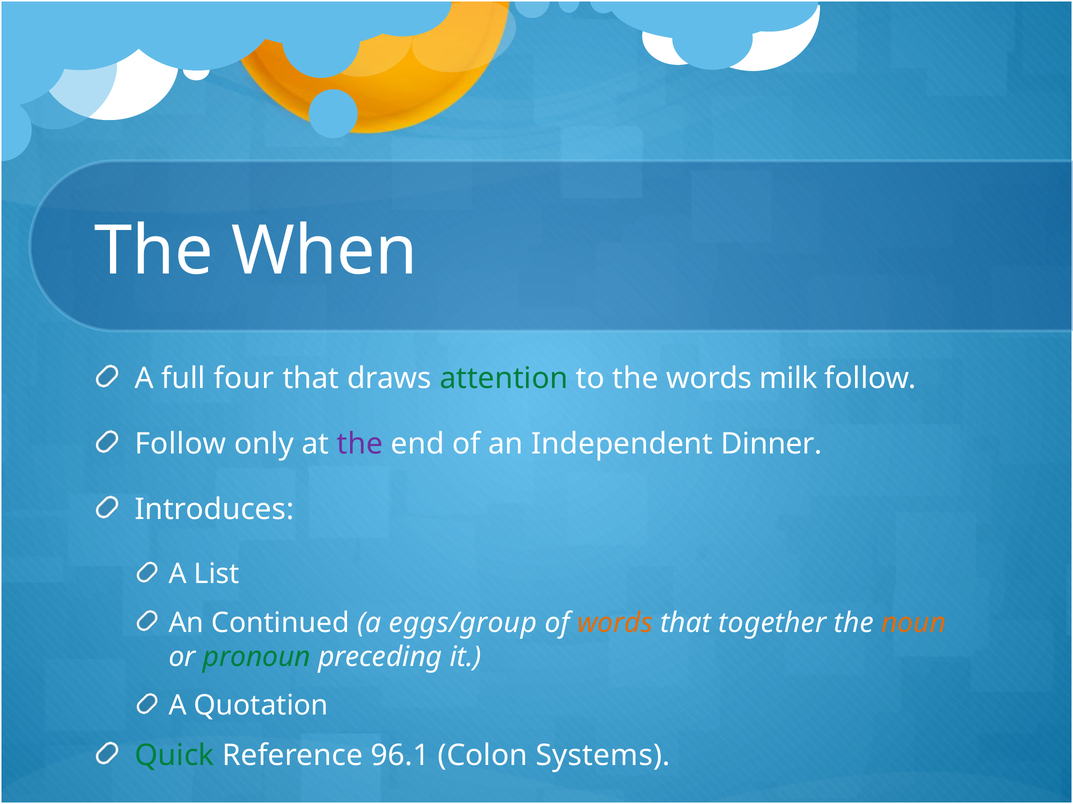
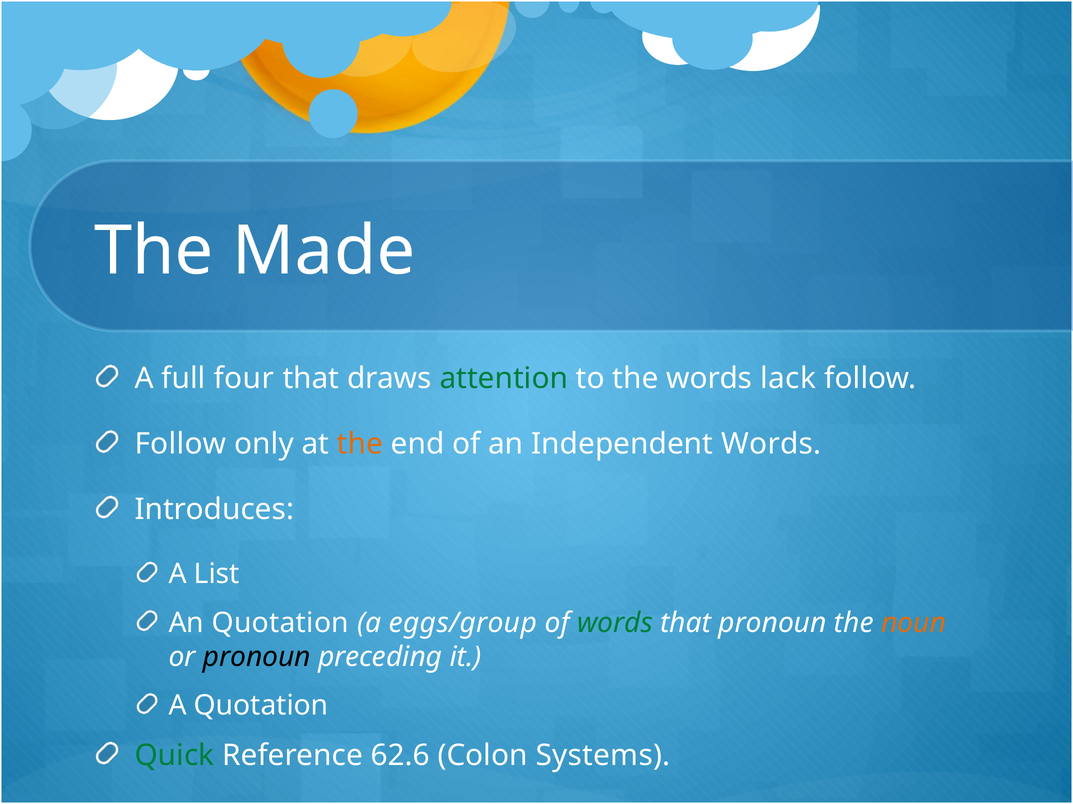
When: When -> Made (324, 251)
milk: milk -> lack (788, 379)
the colour: purple -> orange (360, 444)
Independent Dinner: Dinner -> Words (771, 444)
An Continued: Continued -> Quotation (280, 623)
words colour: orange -> green (615, 623)
that together: together -> pronoun (773, 623)
pronoun colour: green -> black (257, 657)
96.1: 96.1 -> 62.6 (400, 756)
